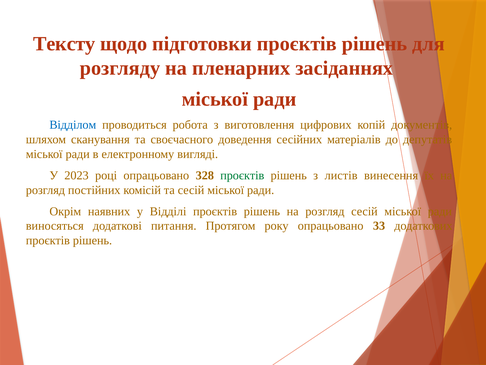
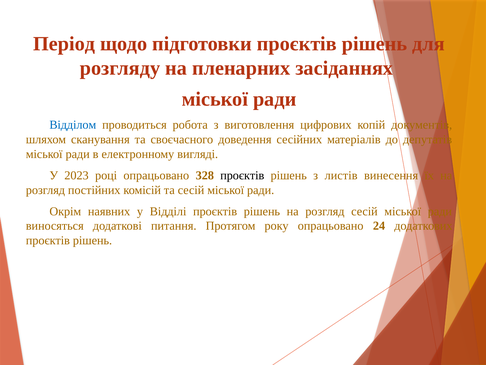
Тексту: Тексту -> Період (64, 44)
проєктів colour: green -> black (242, 175)
33: 33 -> 24 (379, 226)
